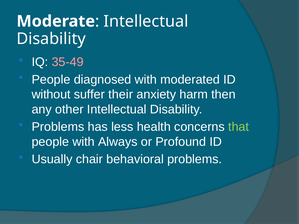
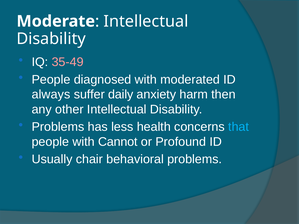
without: without -> always (51, 95)
their: their -> daily (121, 95)
that colour: light green -> light blue (239, 127)
Always: Always -> Cannot (118, 142)
